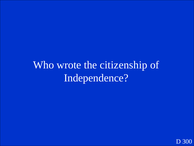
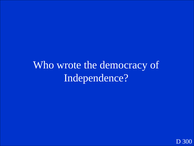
citizenship: citizenship -> democracy (124, 65)
